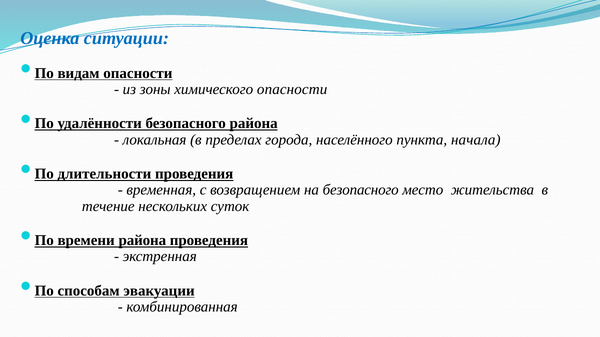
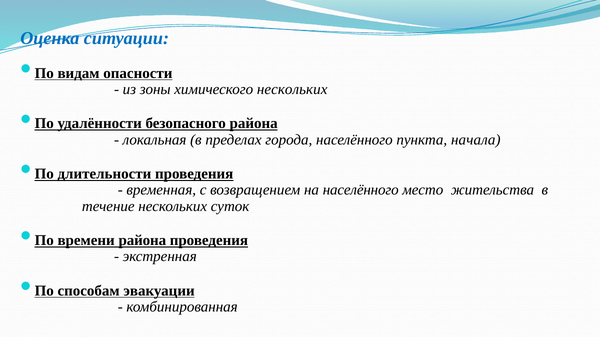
химического опасности: опасности -> нескольких (292, 89)
на безопасного: безопасного -> населённого (361, 190)
